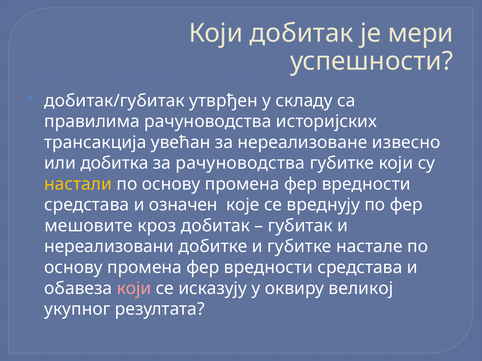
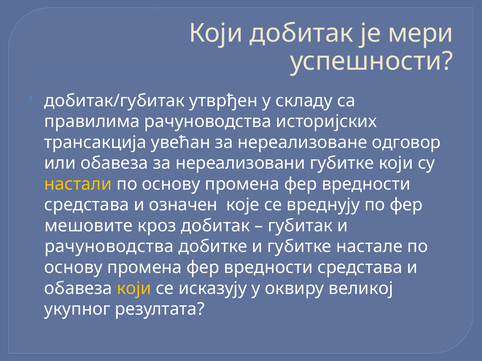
извесно: извесно -> одговор (406, 143)
или добитка: добитка -> обавеза (114, 163)
за рачуноводства: рачуноводства -> нереализовани (240, 163)
нереализовани: нереализовани -> рачуноводства (109, 247)
који colour: pink -> yellow (134, 289)
